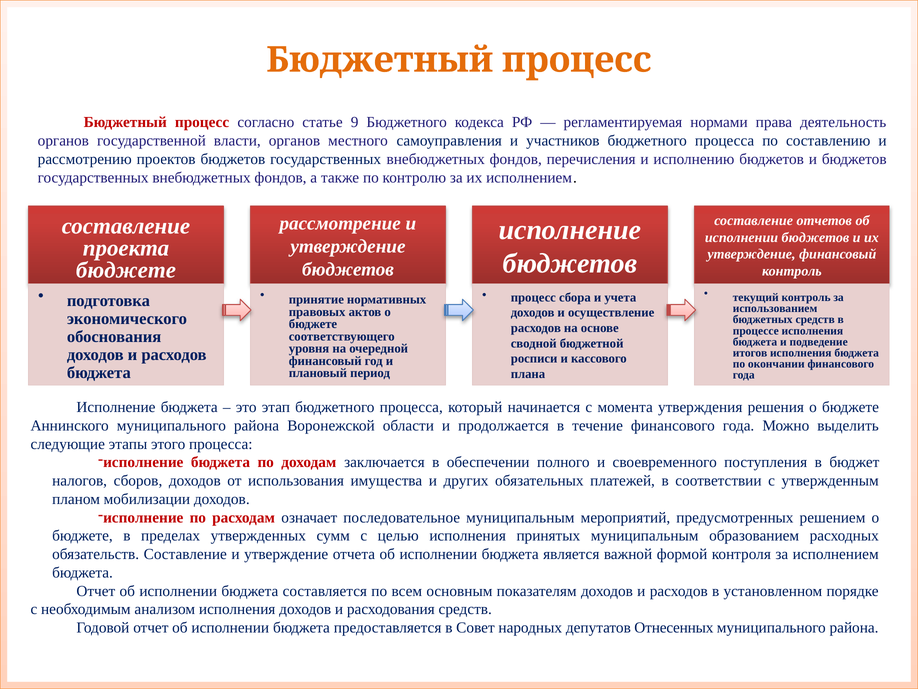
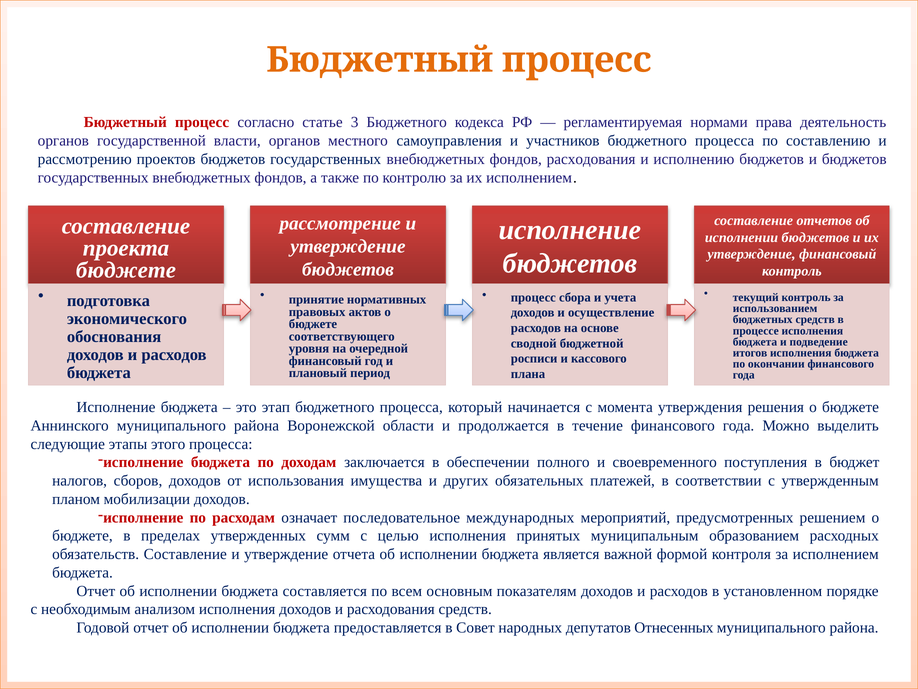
9: 9 -> 3 (355, 122)
фондов перечисления: перечисления -> расходования (591, 159)
последовательное муниципальным: муниципальным -> международных (520, 517)
